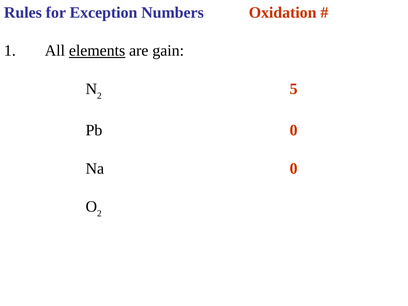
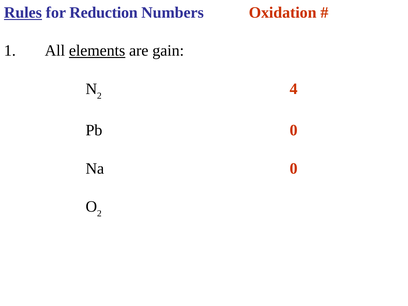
Rules underline: none -> present (23, 13)
Exception: Exception -> Reduction (104, 13)
5: 5 -> 4 (294, 89)
